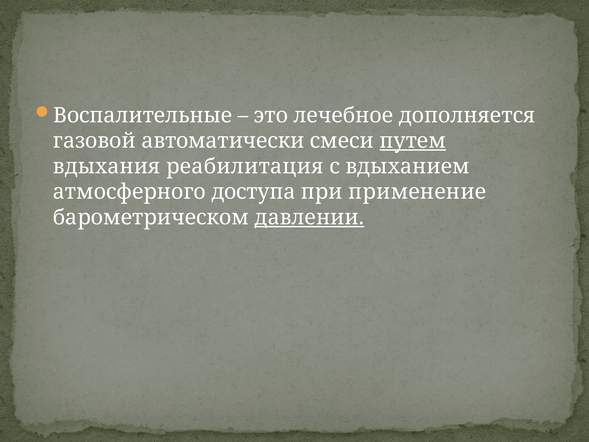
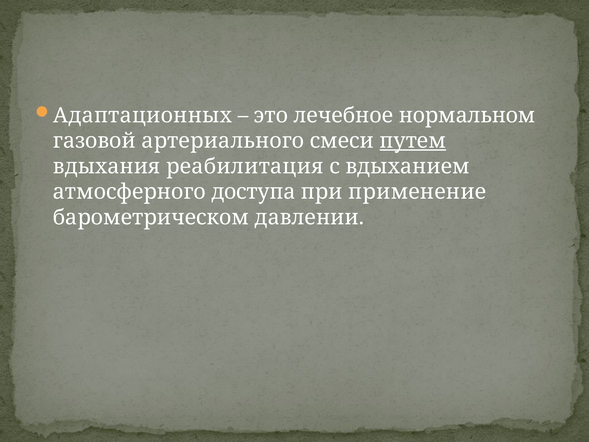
Воспалительные: Воспалительные -> Адаптационных (143, 115)
дополняется: дополняется -> нормальном (467, 115)
автоматически: автоматически -> артериального (223, 141)
давлении underline: present -> none (309, 217)
